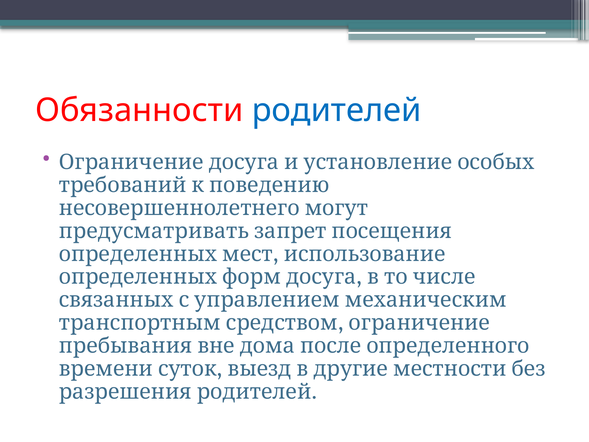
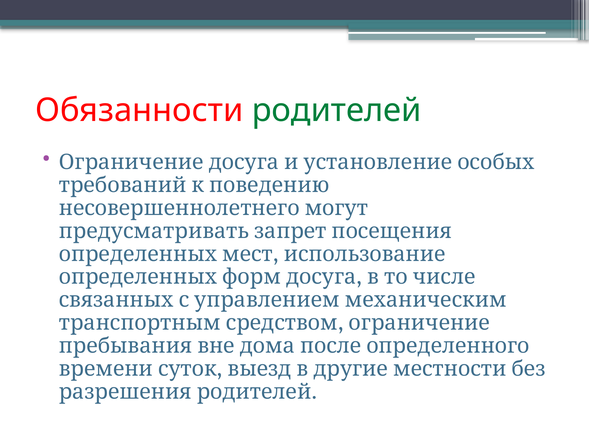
родителей colour: blue -> green (337, 110)
